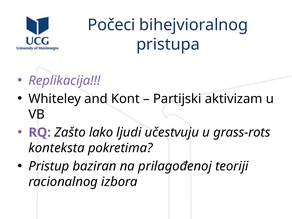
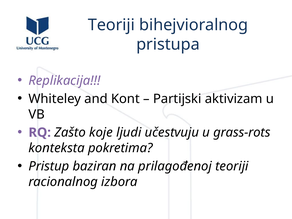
Počeci: Počeci -> Teoriji (111, 25)
lako: lako -> koje (101, 132)
